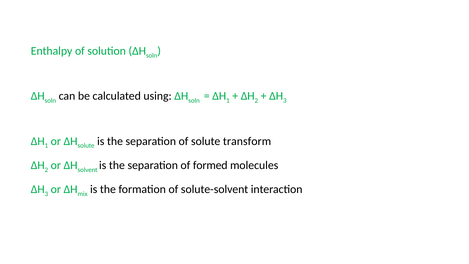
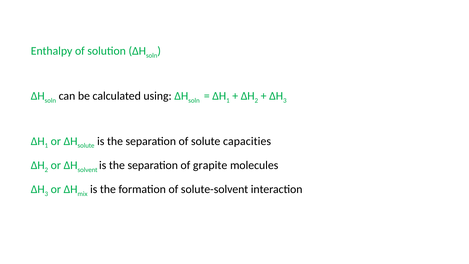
transform: transform -> capacities (247, 141)
formed: formed -> grapite (210, 165)
